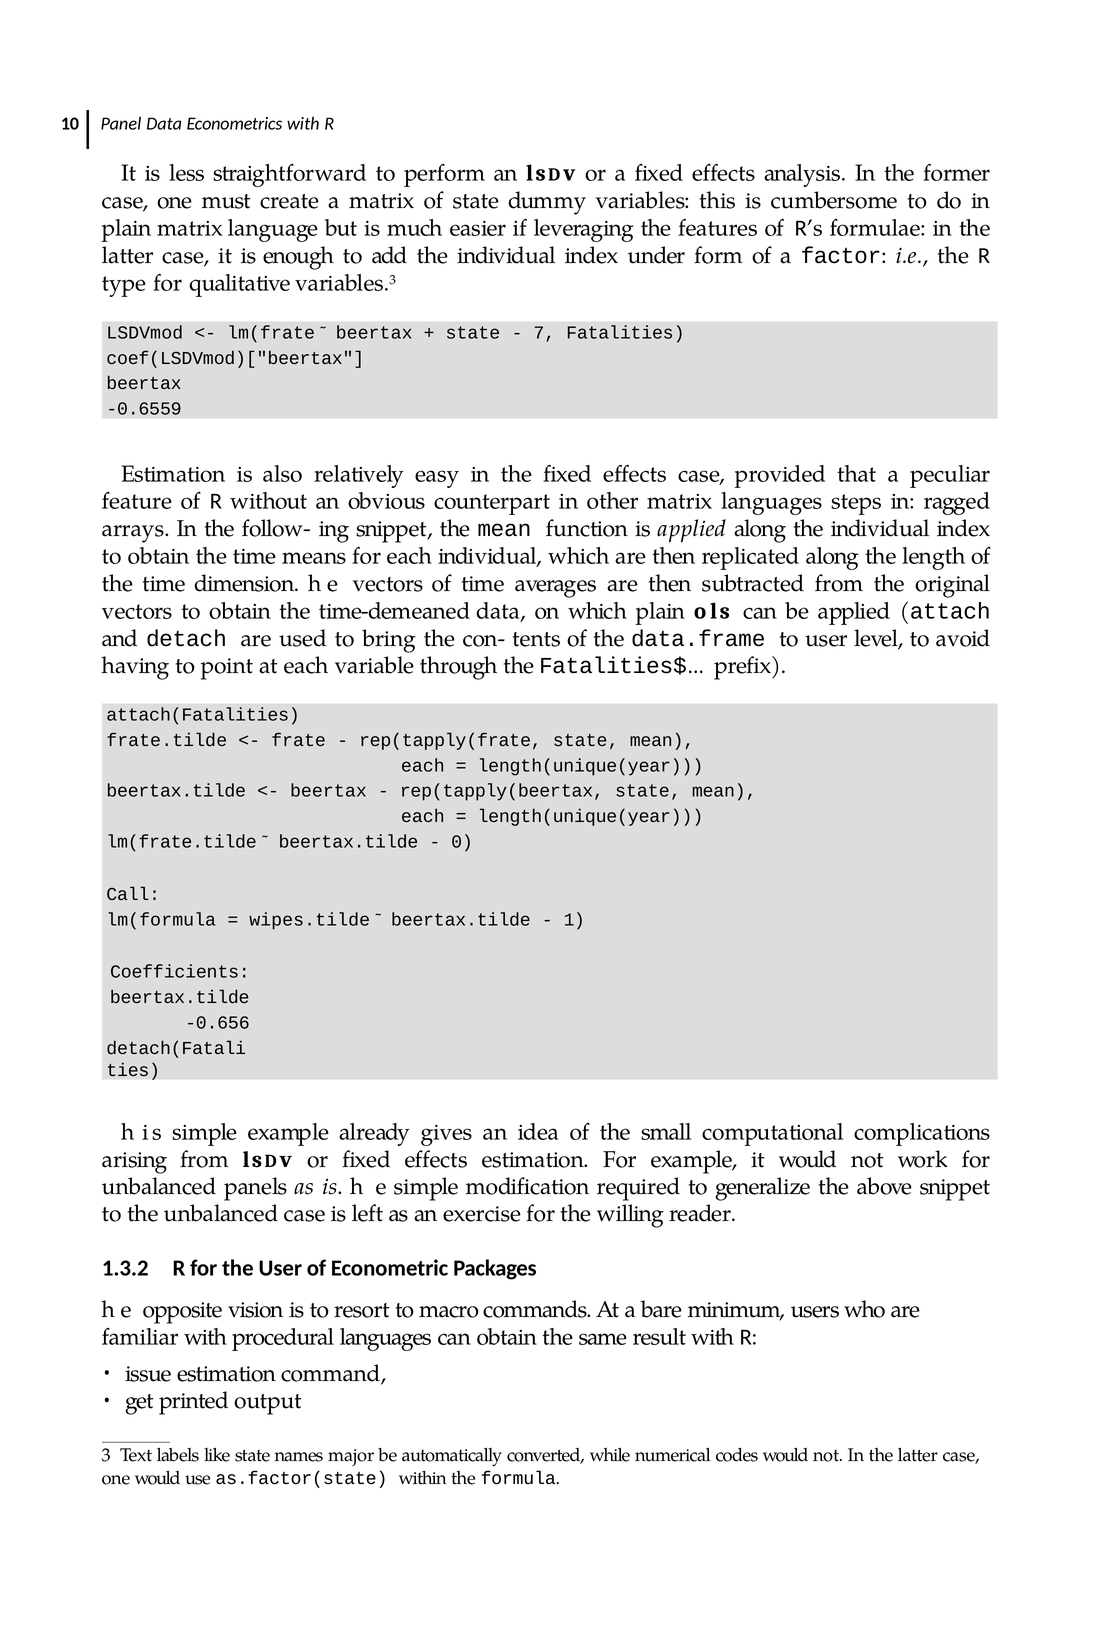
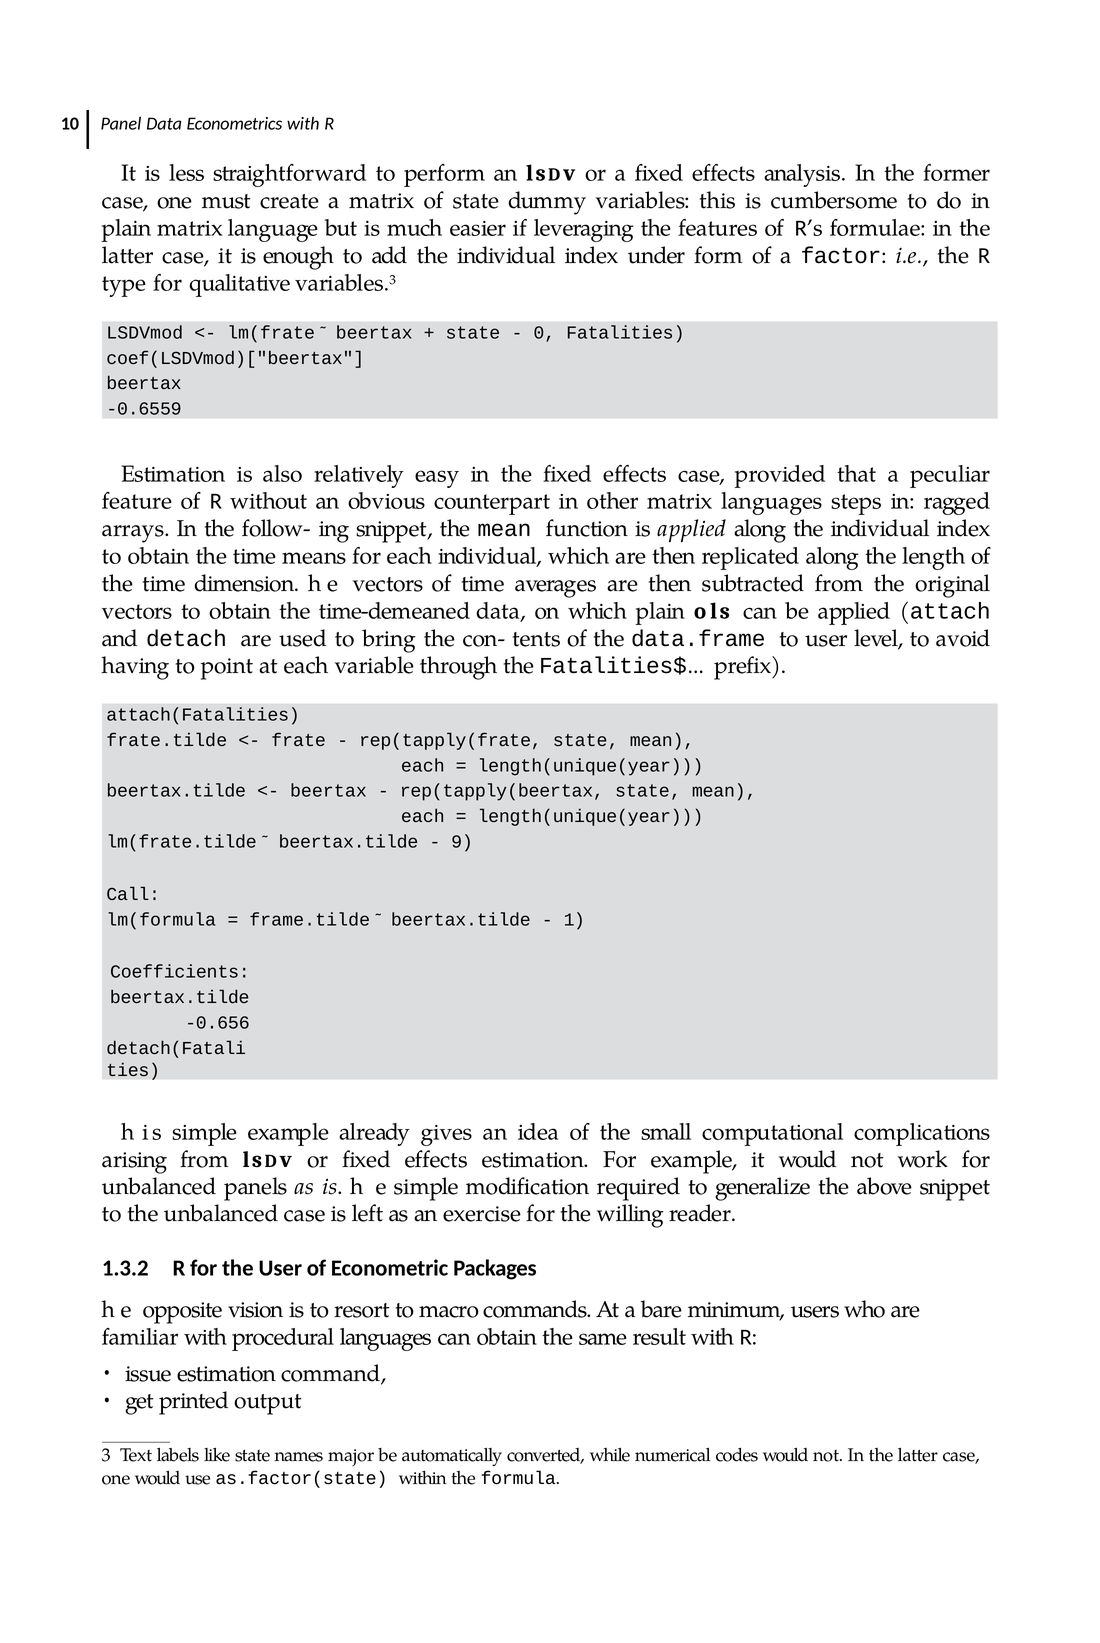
7: 7 -> 0 (544, 333)
0: 0 -> 9 (462, 842)
wipes.tilde: wipes.tilde -> frame.tilde (310, 920)
